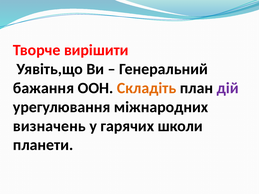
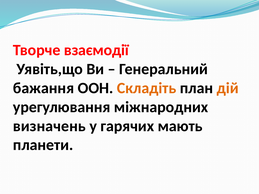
вирішити: вирішити -> взаємодії (96, 50)
дій colour: purple -> orange (228, 88)
школи: школи -> мають (180, 126)
